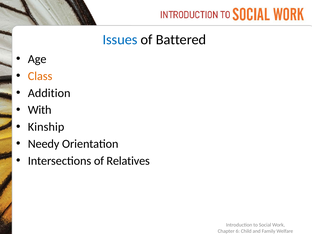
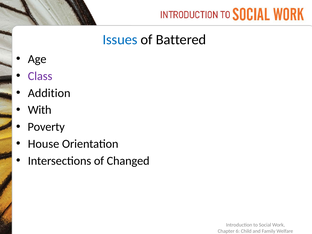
Class colour: orange -> purple (40, 76)
Kinship: Kinship -> Poverty (46, 127)
Needy: Needy -> House (44, 144)
Relatives: Relatives -> Changed (128, 161)
